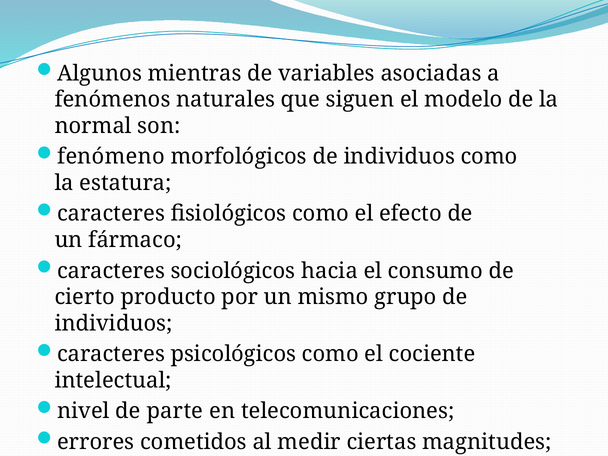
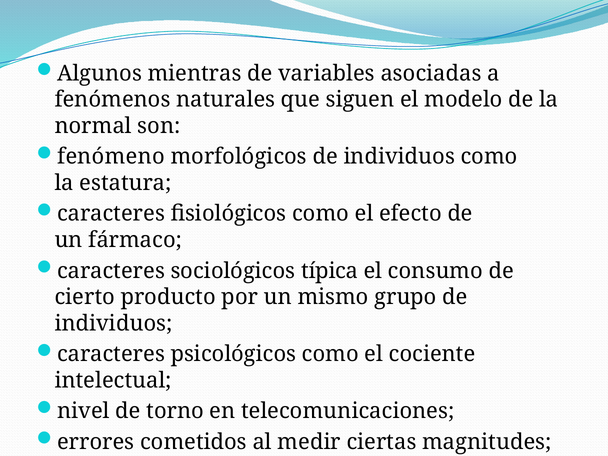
hacia: hacia -> típica (330, 271)
parte: parte -> torno (175, 411)
